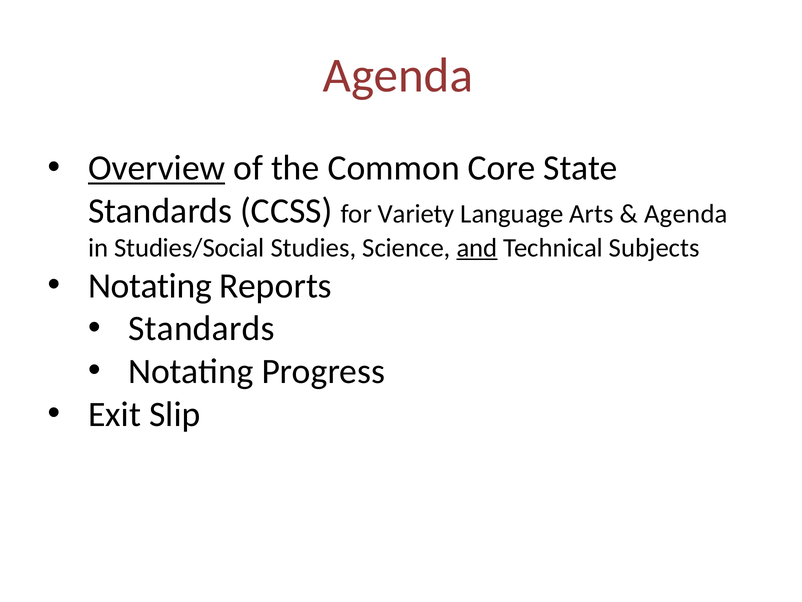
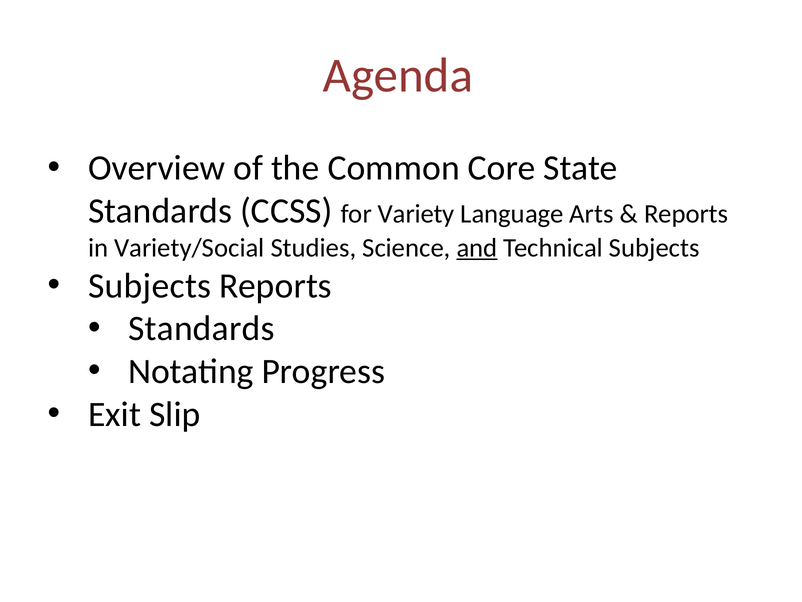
Overview underline: present -> none (157, 168)
Agenda: Agenda -> Reports (686, 214)
Studies/Social: Studies/Social -> Variety/Social (189, 248)
Notating: Notating -> Subjects (150, 286)
